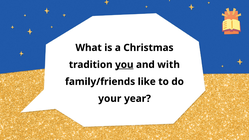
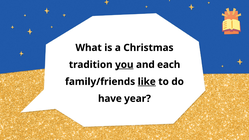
with: with -> each (169, 65)
like underline: none -> present (147, 82)
your: your -> have (110, 99)
